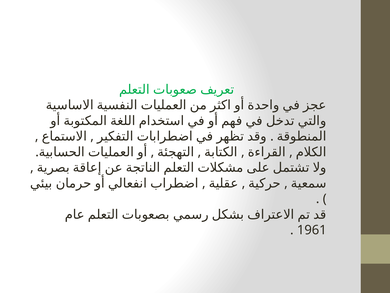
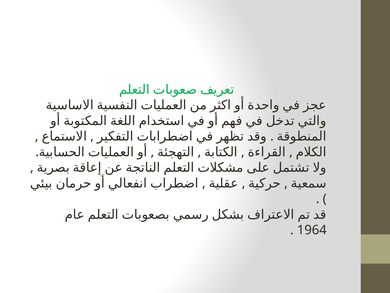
1961: 1961 -> 1964 (312, 230)
